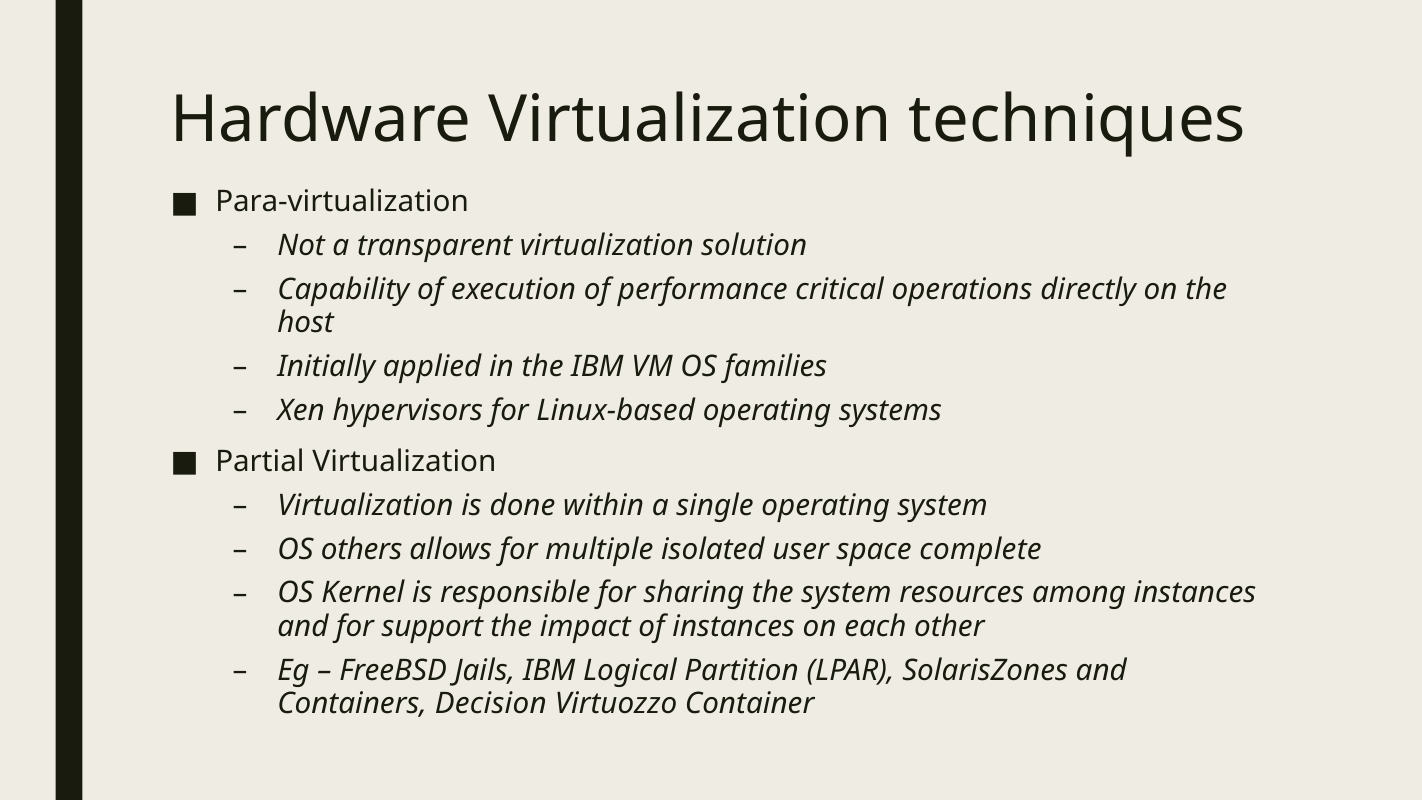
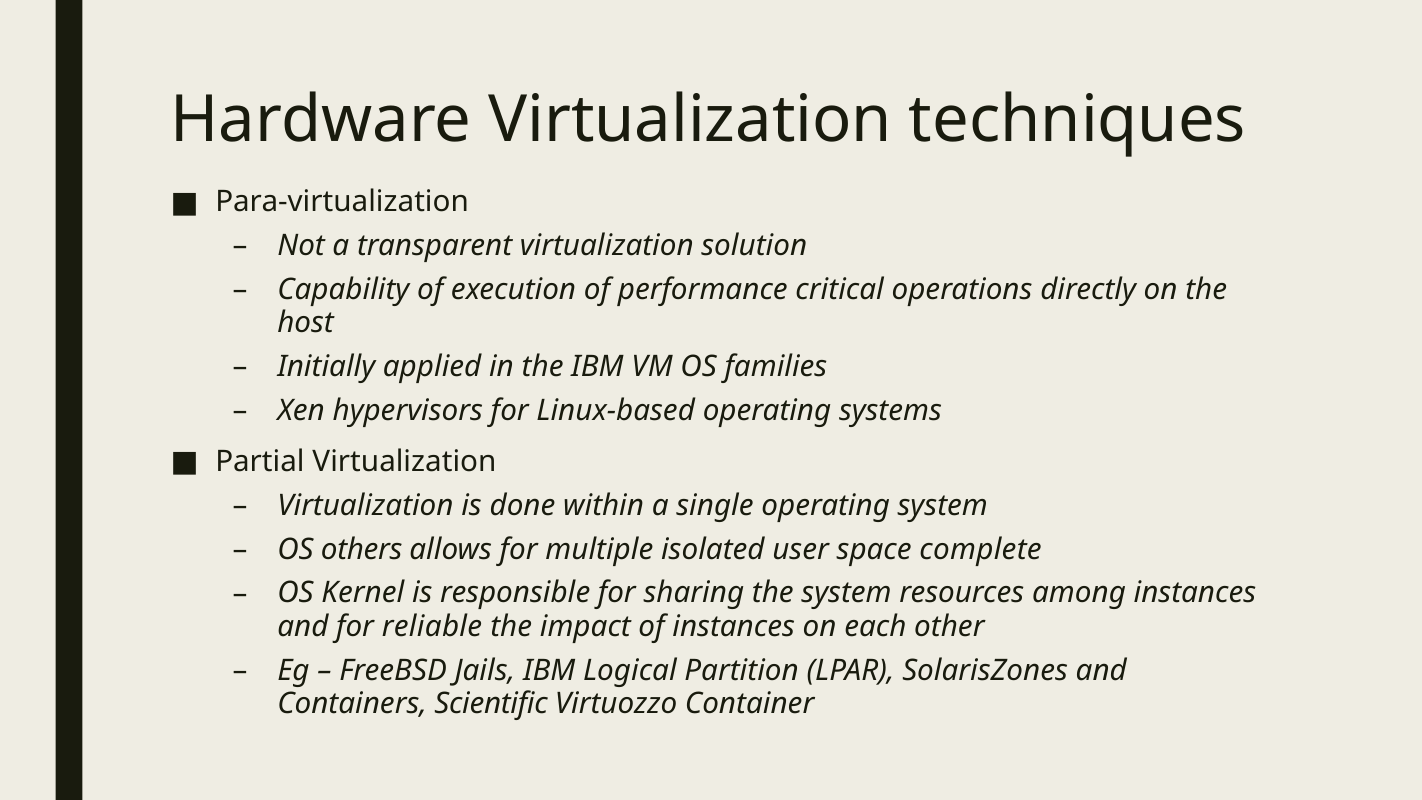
support: support -> reliable (432, 626)
Decision: Decision -> Scientific (491, 704)
